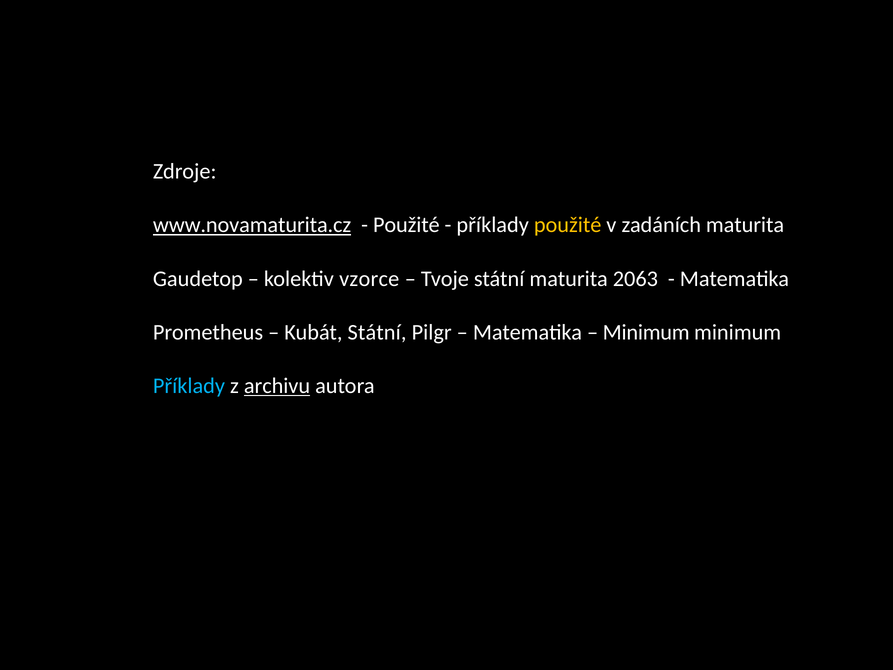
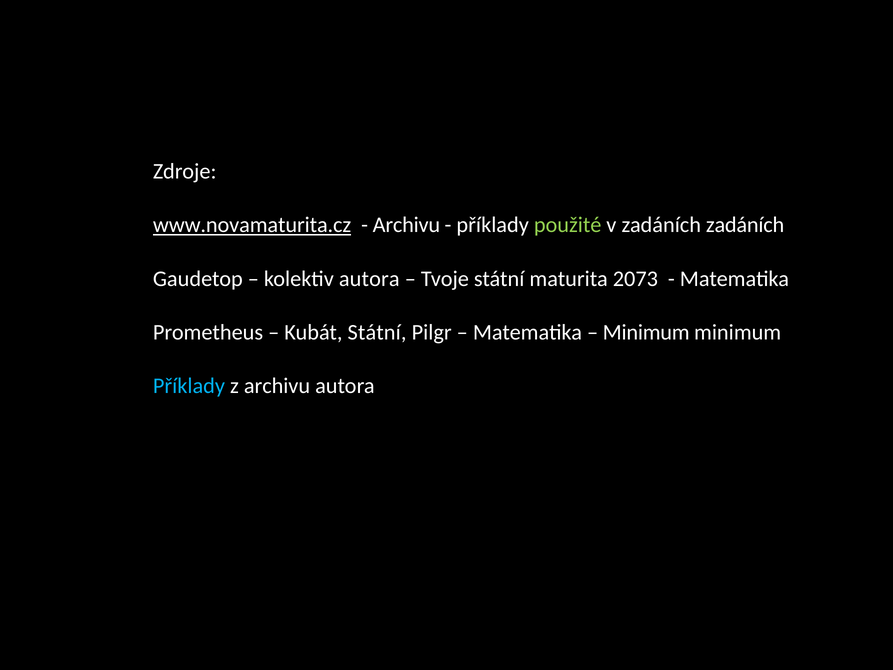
Použité: Použité -> Archivu (406, 225)
použité colour: yellow -> light green (568, 225)
zadáních maturita: maturita -> zadáních (745, 225)
kolektiv vzorce: vzorce -> autora (369, 279)
2063: 2063 -> 2073 (635, 279)
archivu underline: present -> none (277, 386)
